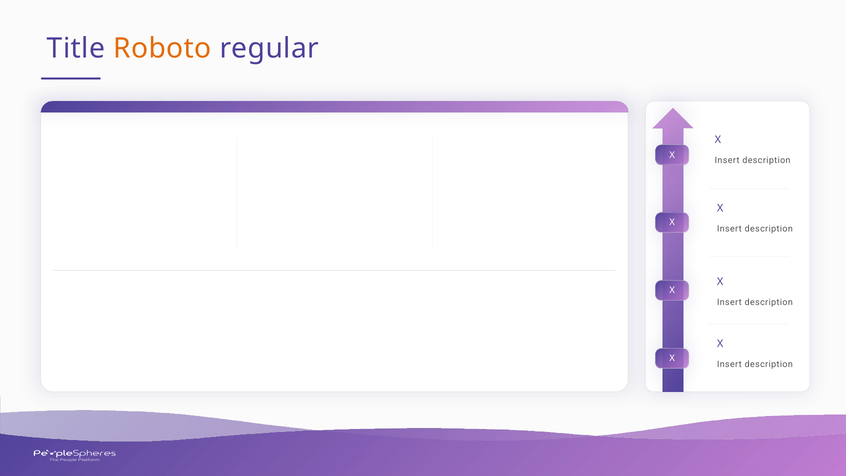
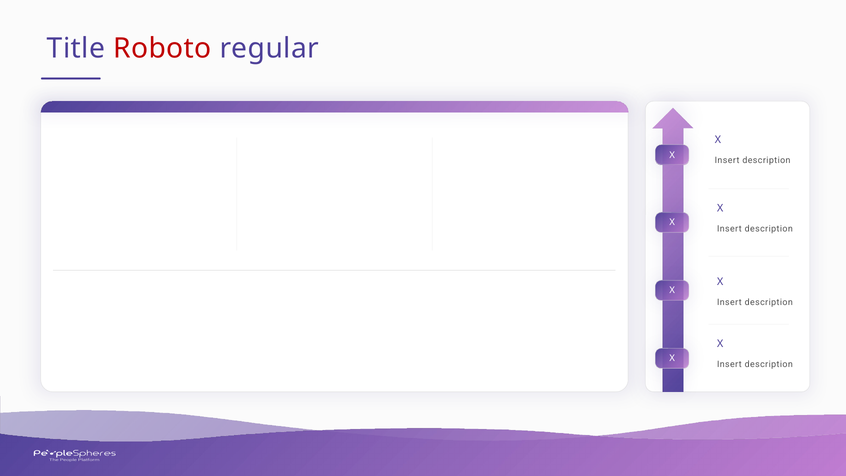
Roboto colour: orange -> red (162, 48)
